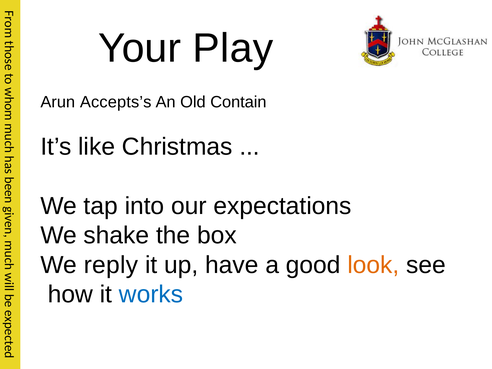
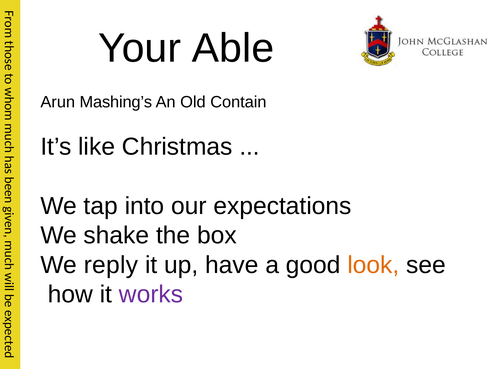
Play: Play -> Able (233, 48)
Accepts’s: Accepts’s -> Mashing’s (116, 102)
works colour: blue -> purple (151, 294)
